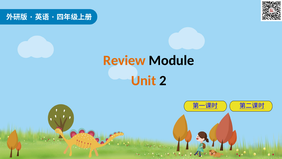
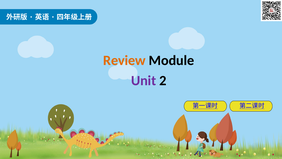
Unit colour: orange -> purple (144, 81)
